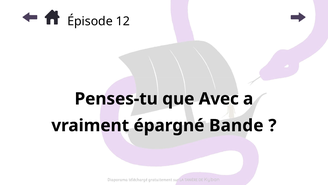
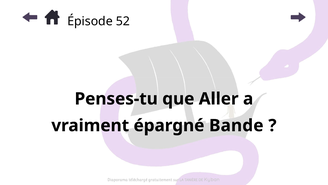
12: 12 -> 52 (123, 21)
Avec: Avec -> Aller (219, 99)
